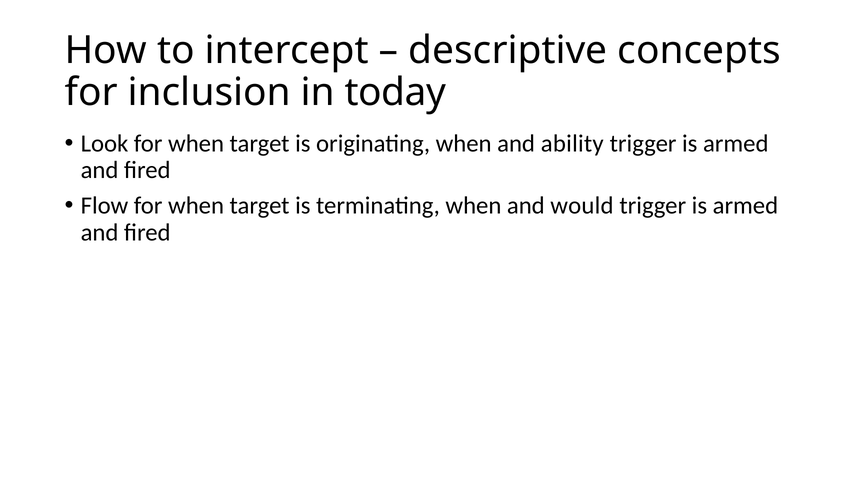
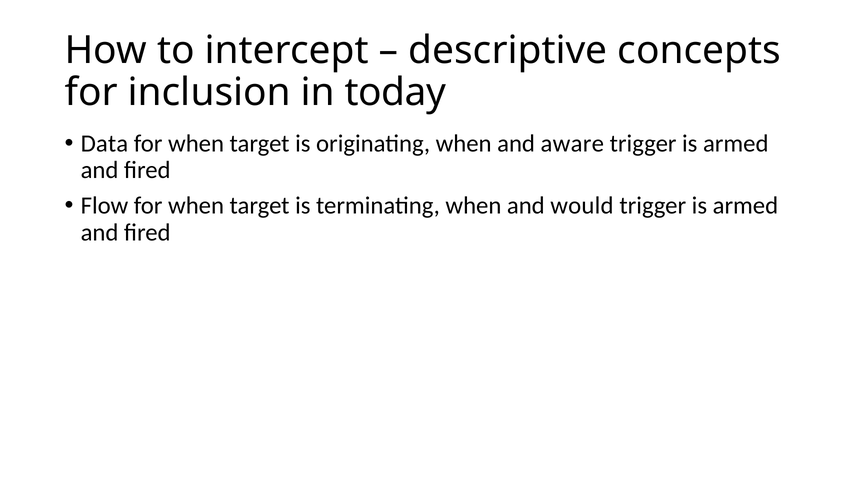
Look: Look -> Data (104, 144)
ability: ability -> aware (572, 144)
